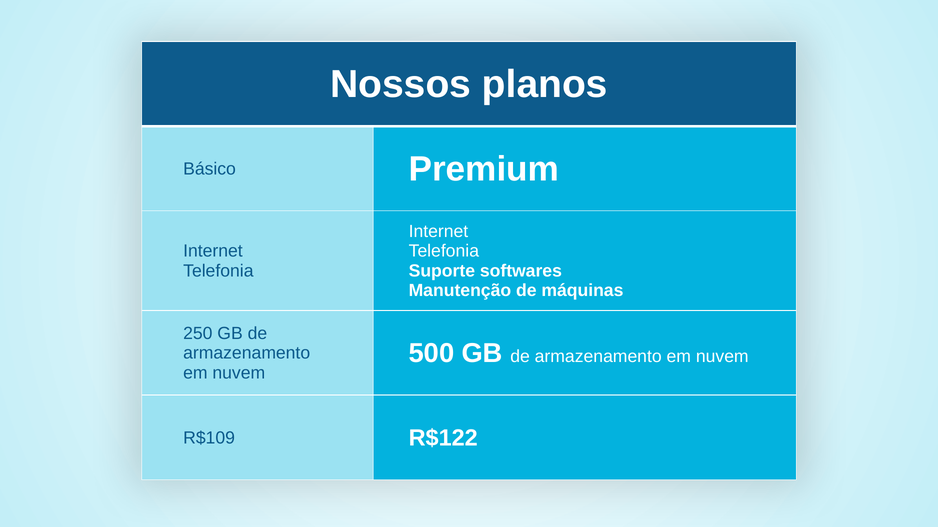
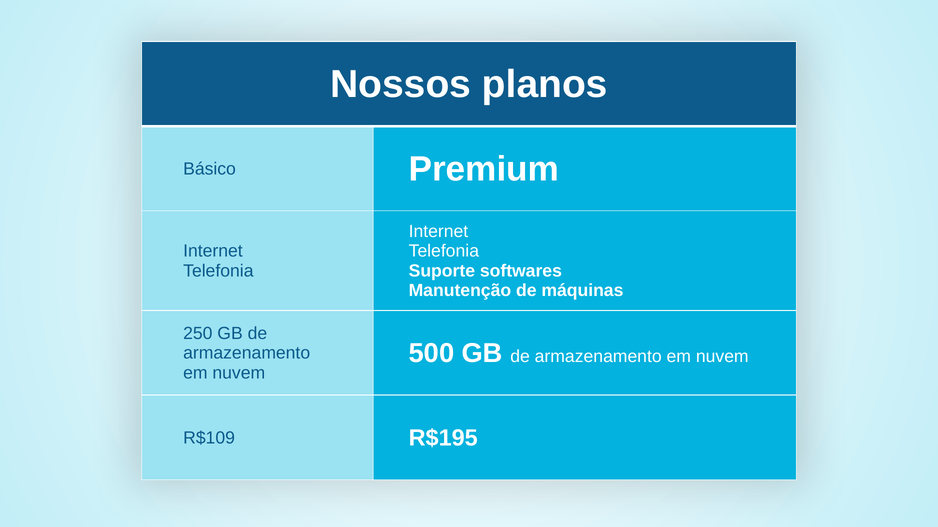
R$122: R$122 -> R$195 (443, 438)
